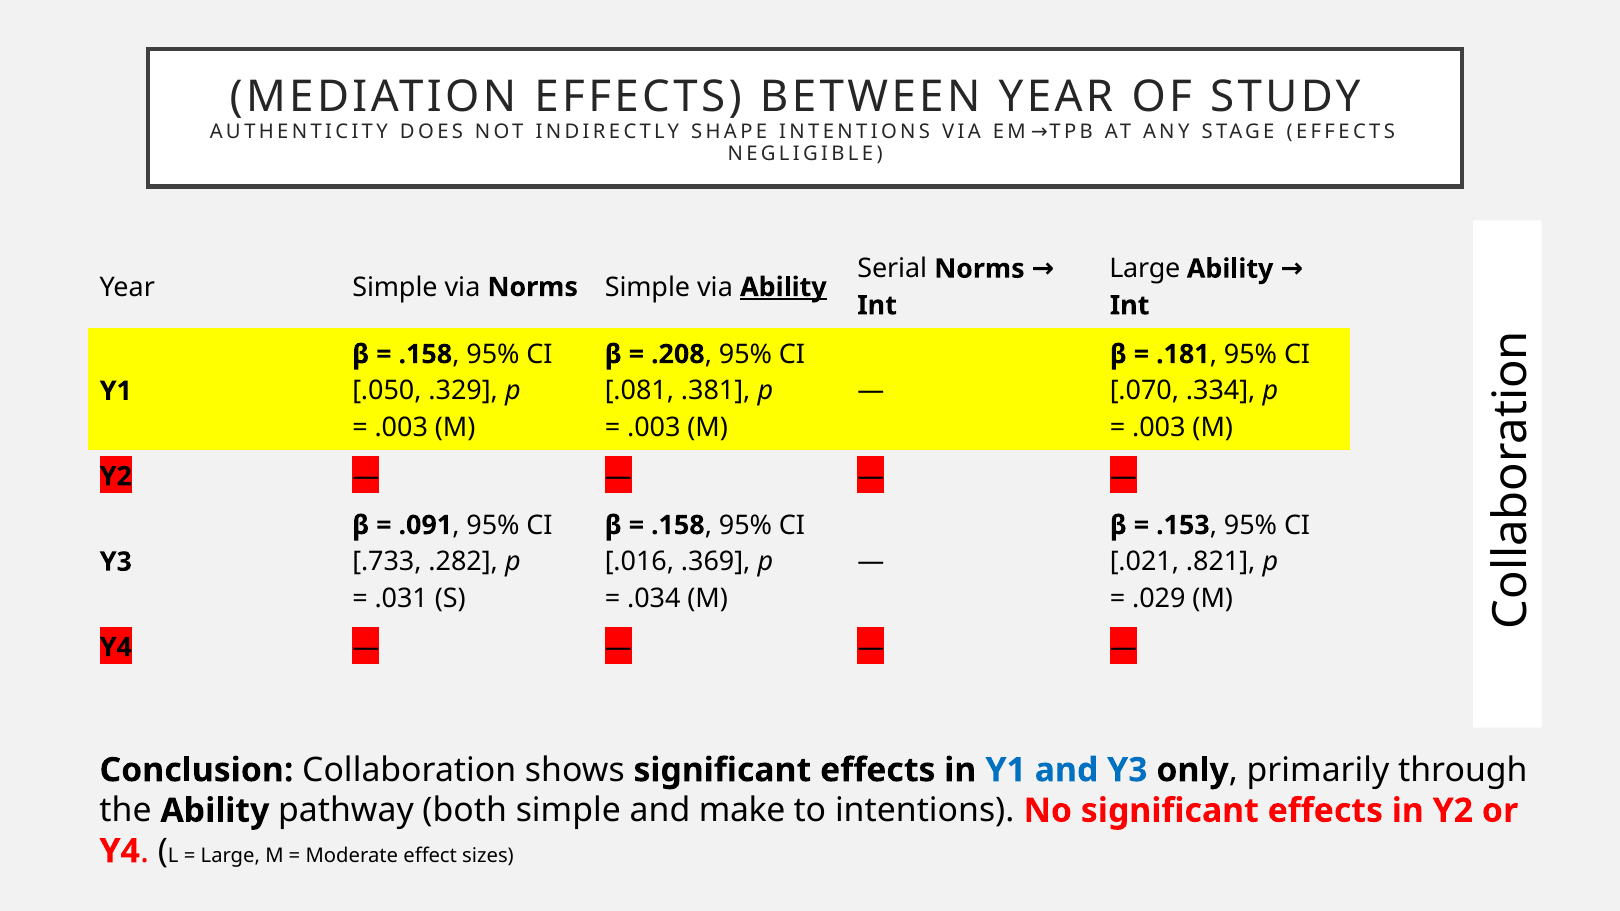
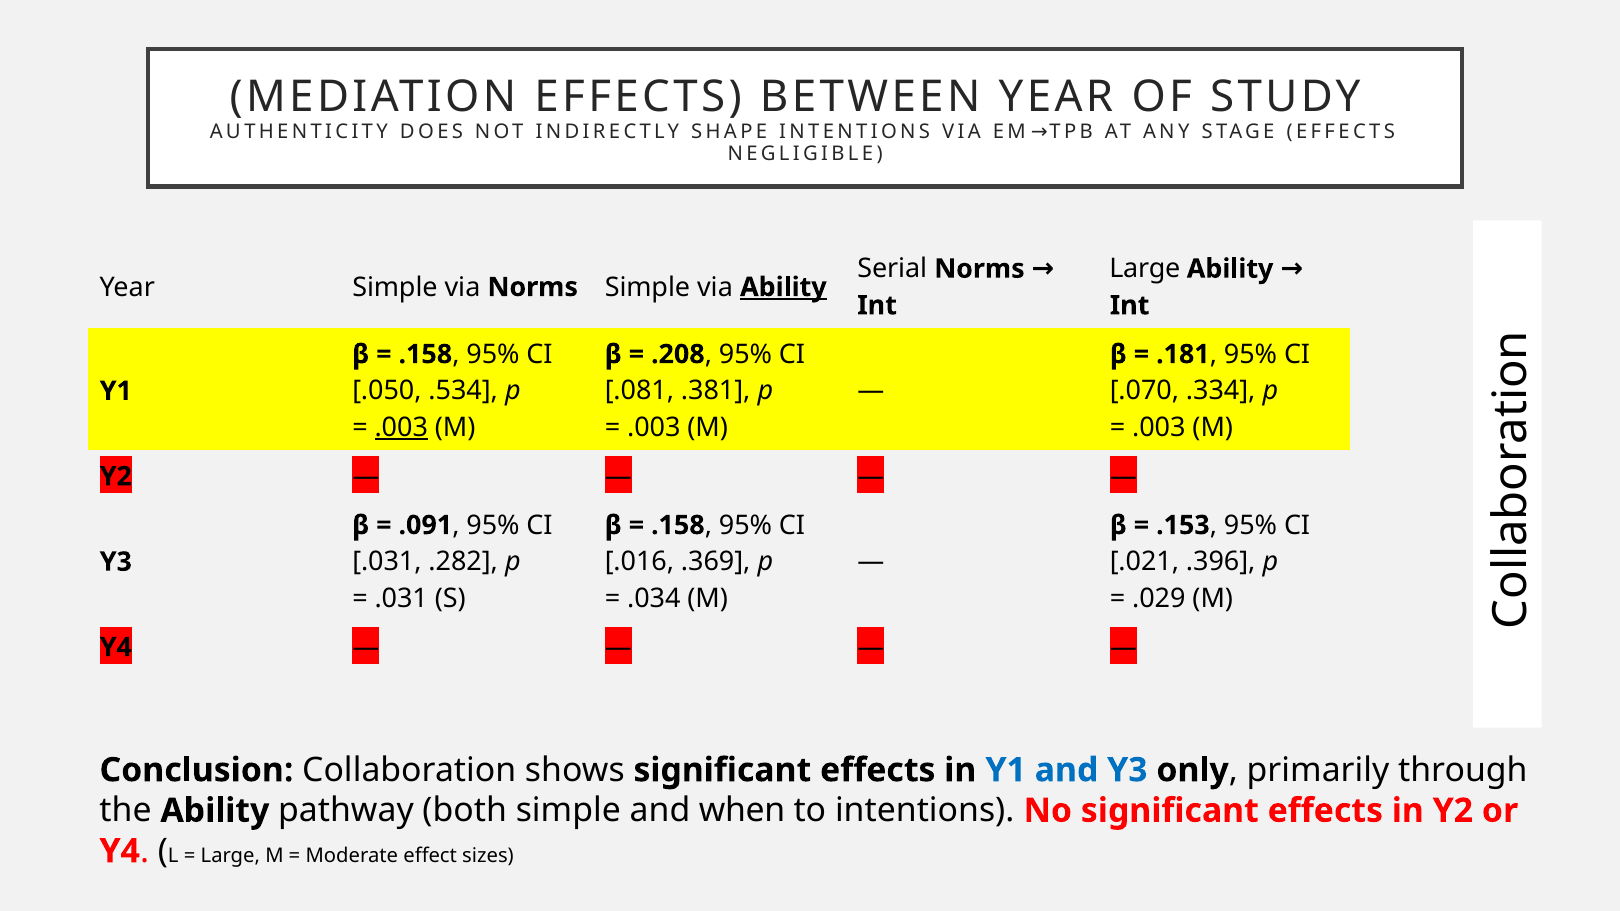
.329: .329 -> .534 (463, 391)
.003 underline: none -> present (401, 428)
.733: .733 -> .031 (387, 562)
.821: .821 -> .396 (1221, 562)
make: make -> when (742, 811)
